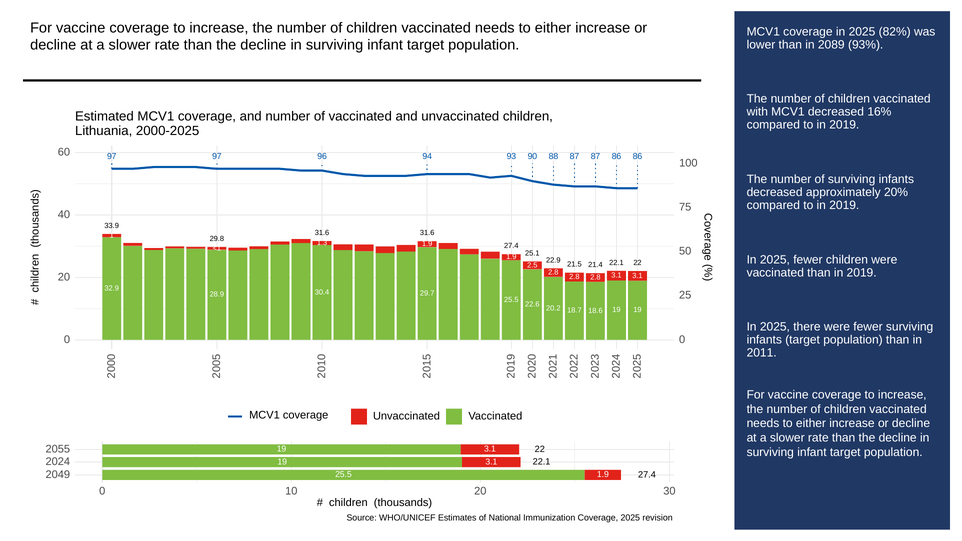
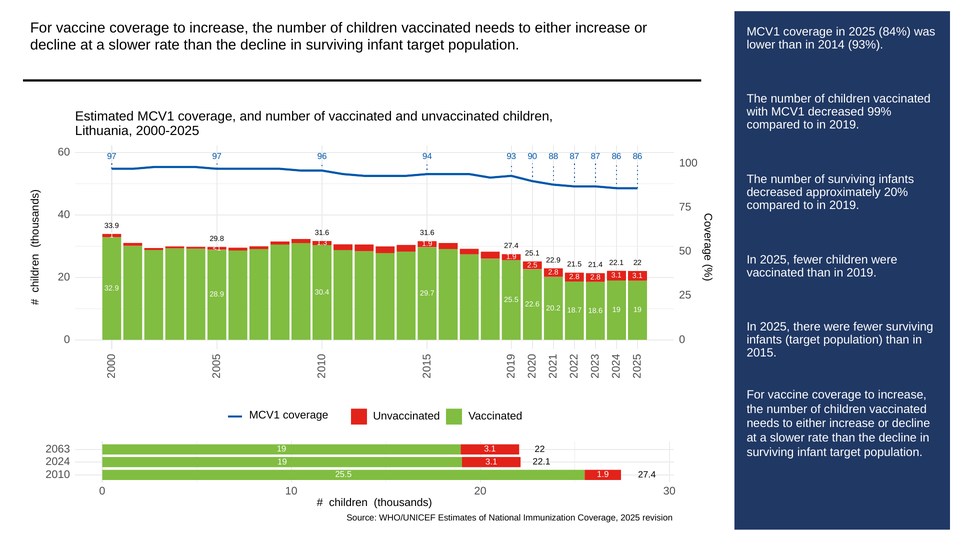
82%: 82% -> 84% (895, 32)
2089: 2089 -> 2014 (831, 45)
16%: 16% -> 99% (879, 112)
2011: 2011 -> 2015 (762, 353)
2055: 2055 -> 2063 (58, 449)
2049: 2049 -> 2010 (58, 475)
